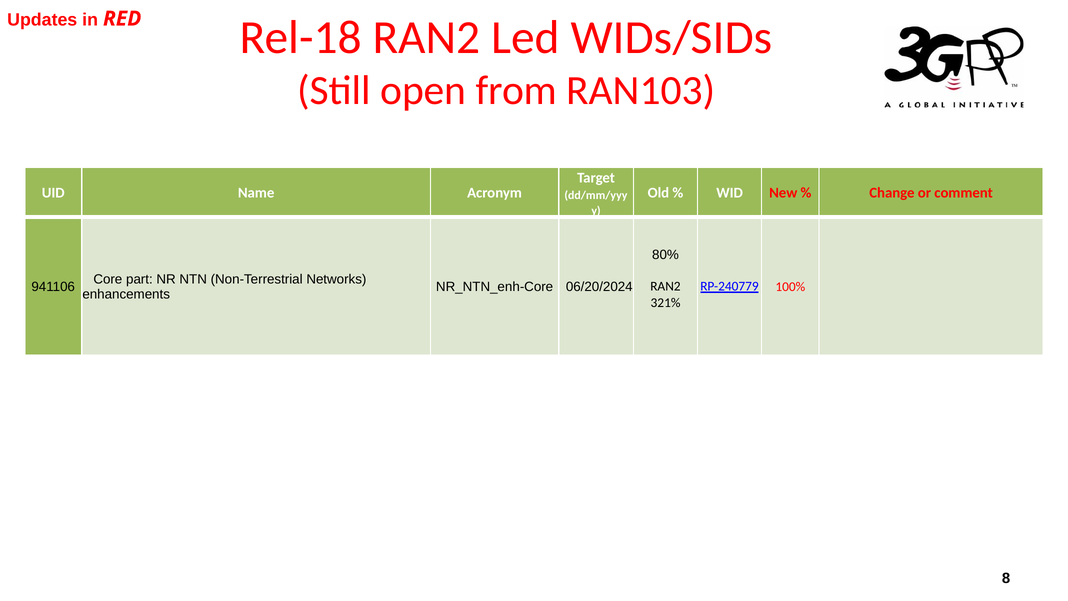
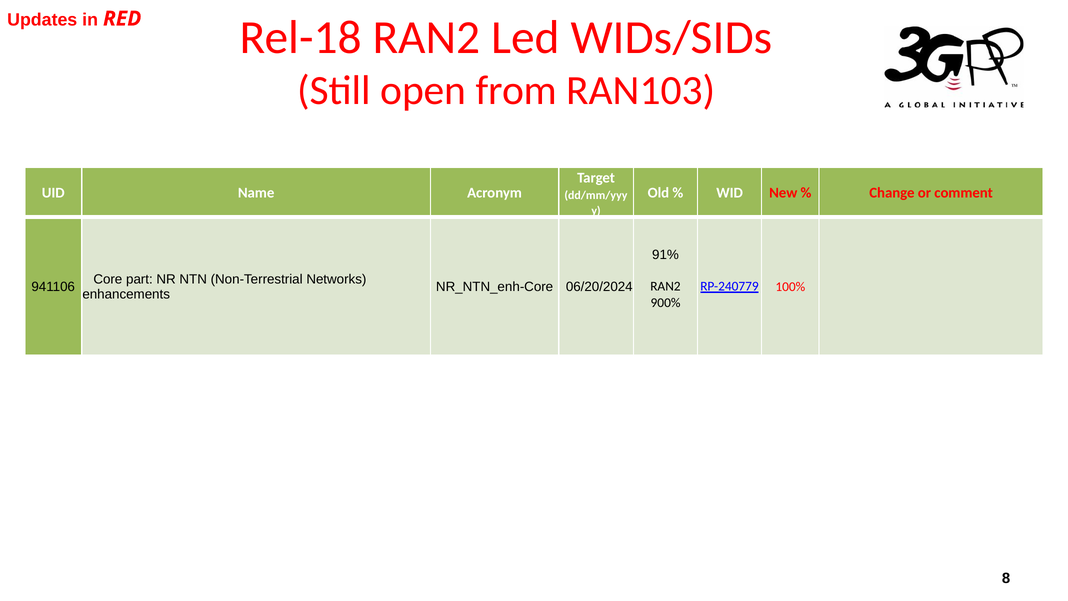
80%: 80% -> 91% (665, 255)
321%: 321% -> 900% (666, 303)
